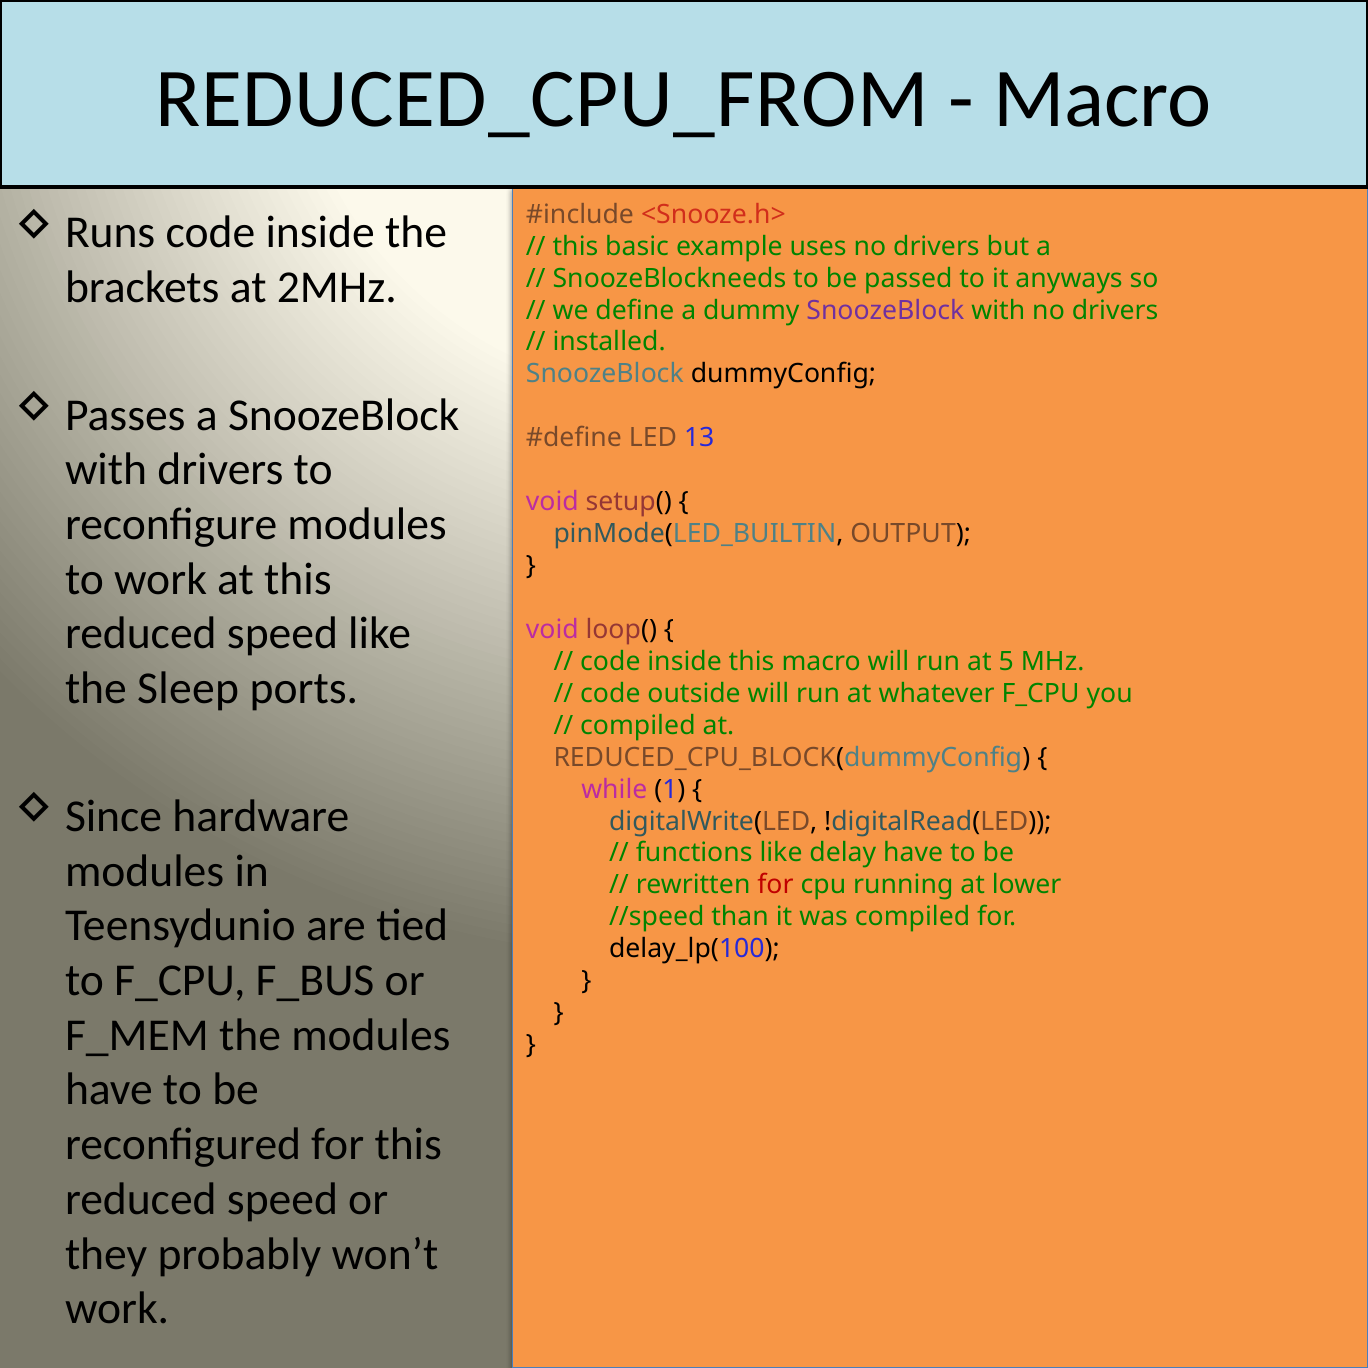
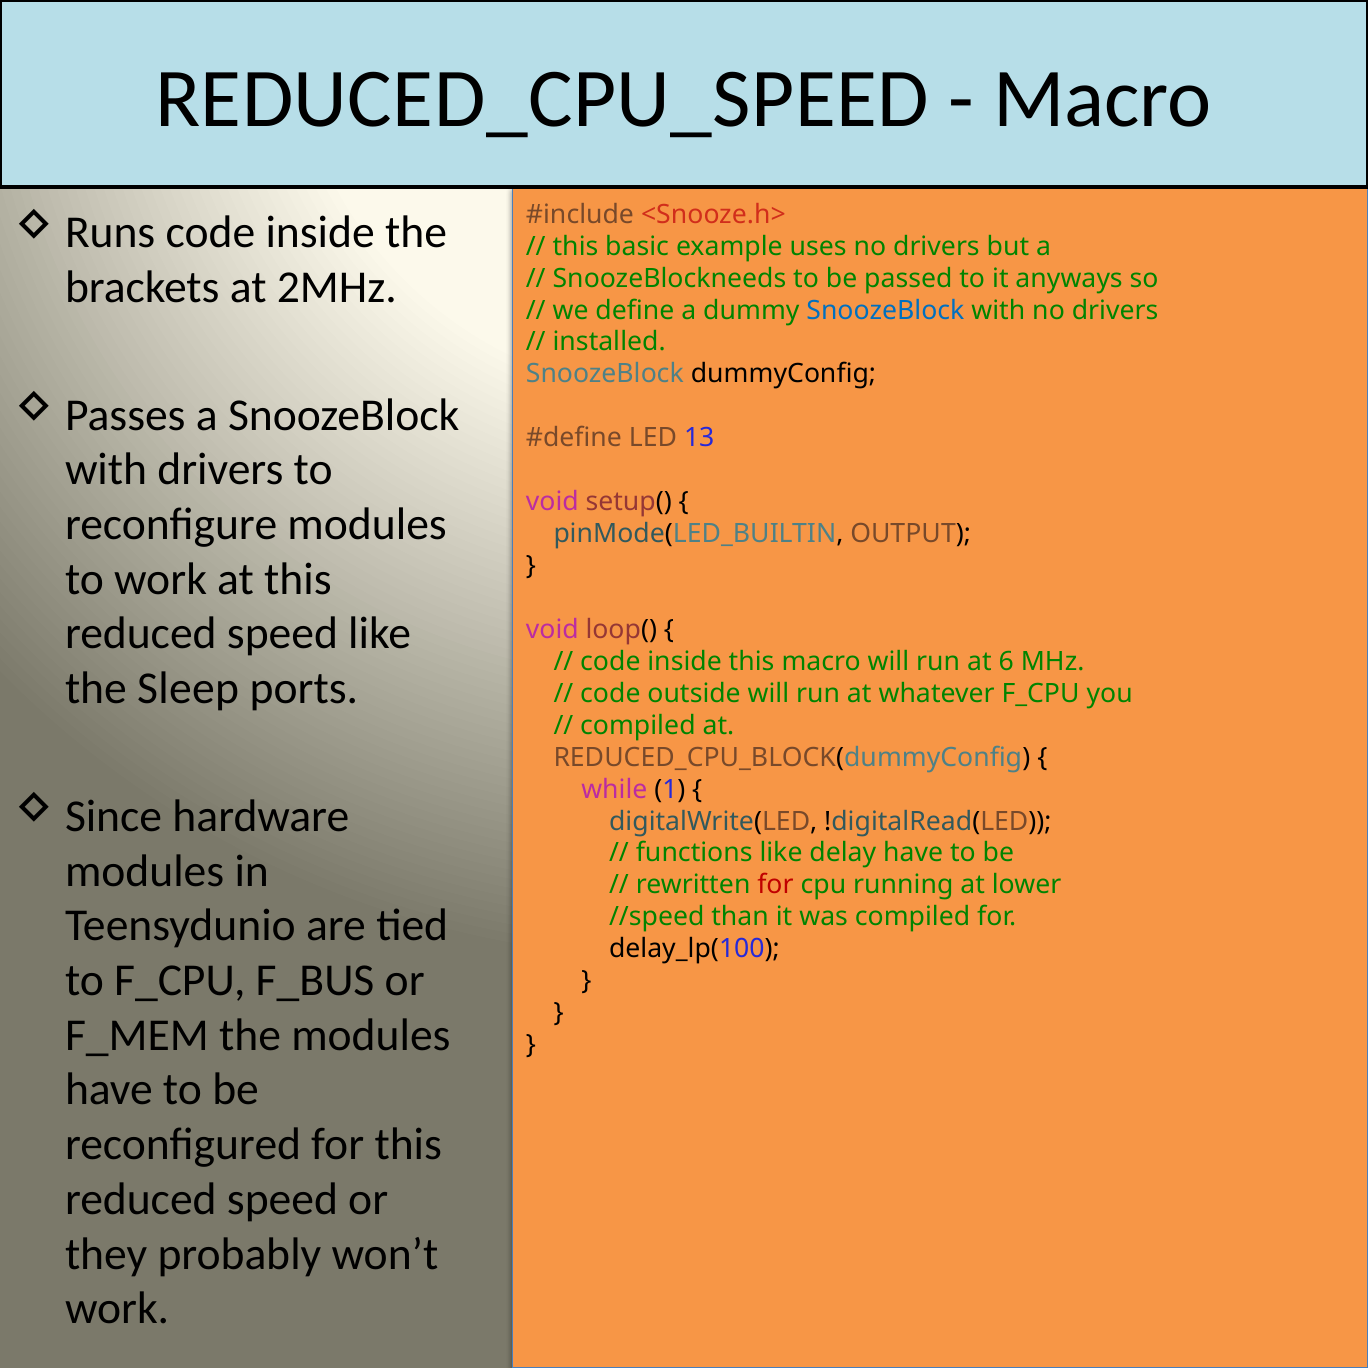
REDUCED_CPU_FROM: REDUCED_CPU_FROM -> REDUCED_CPU_SPEED (542, 99)
SnoozeBlock colour: purple -> blue (885, 310)
5: 5 -> 6 (1006, 662)
